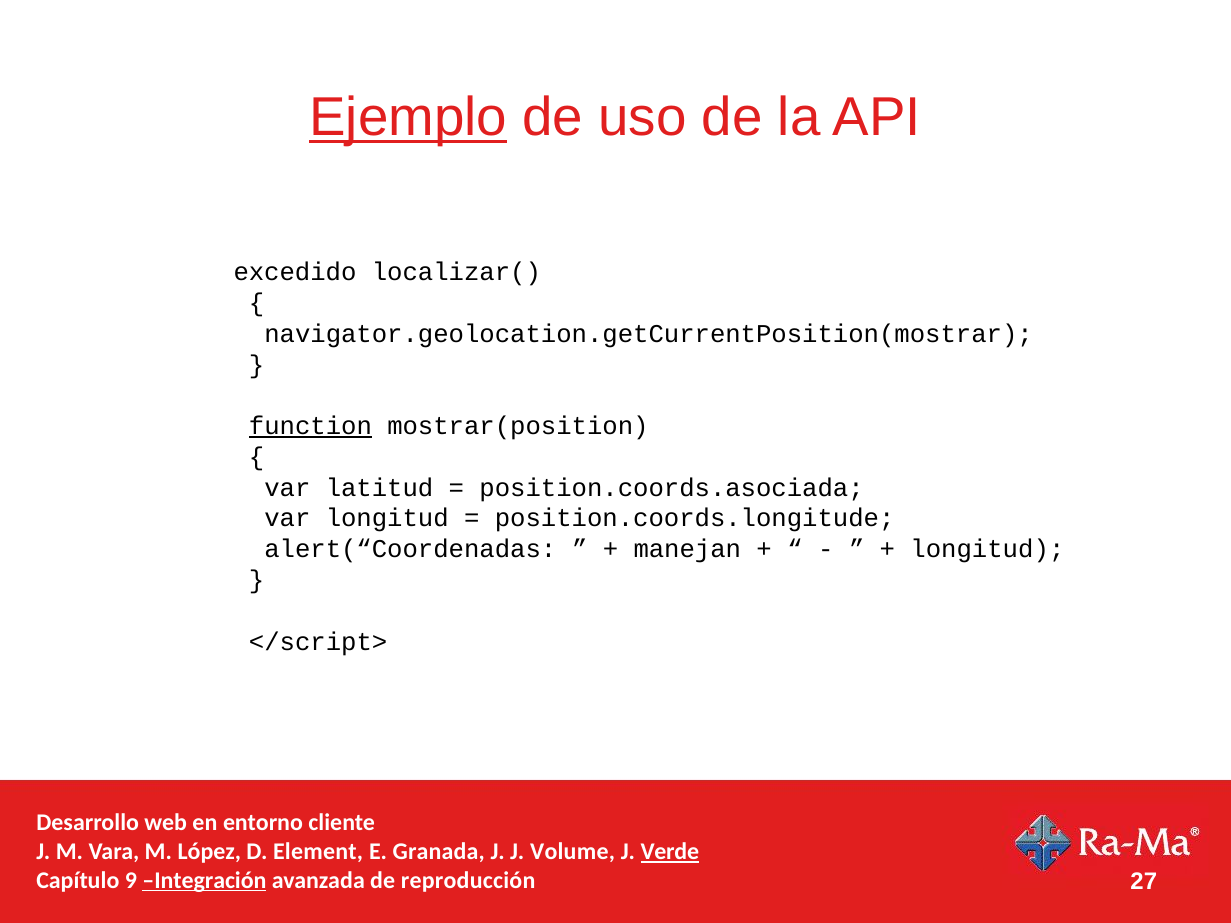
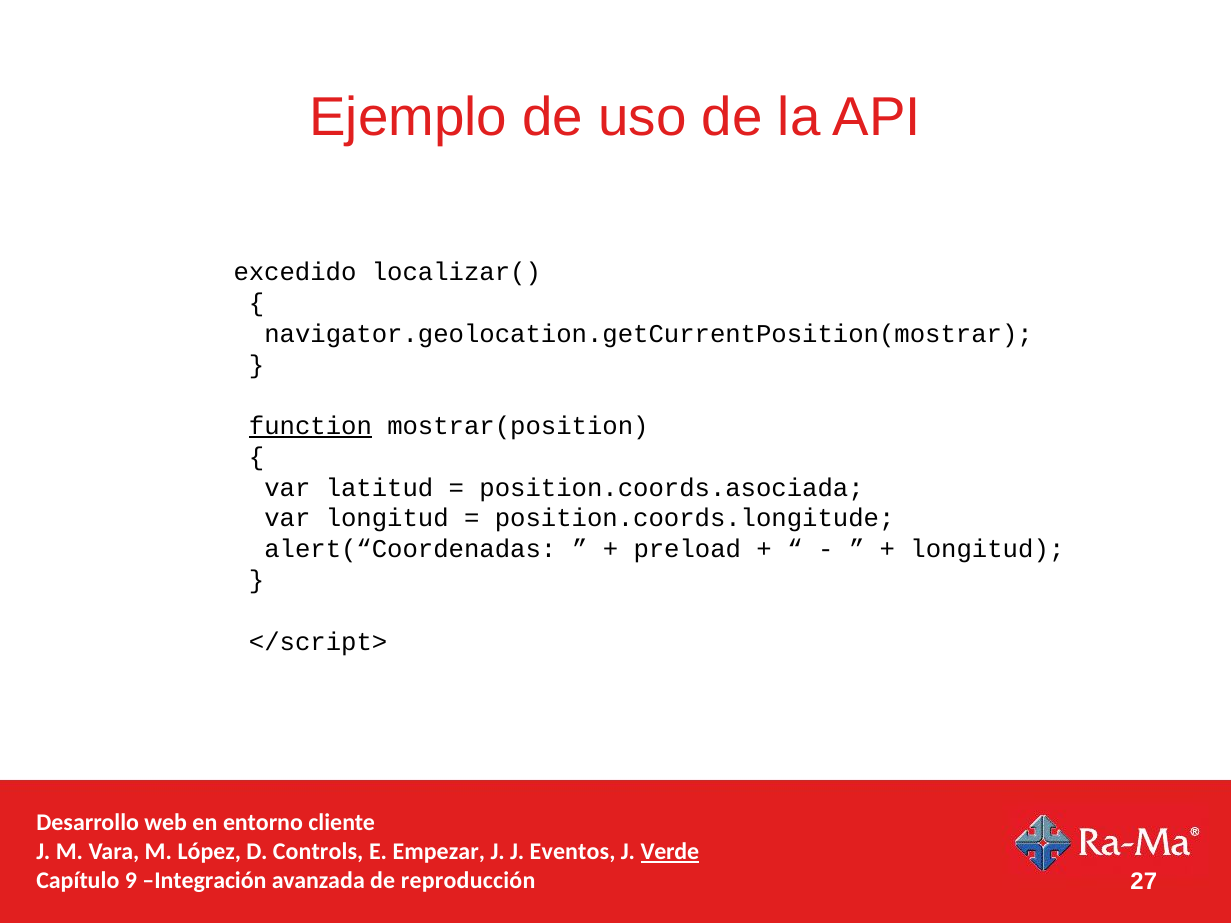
Ejemplo underline: present -> none (408, 118)
manejan: manejan -> preload (687, 549)
Element: Element -> Controls (318, 852)
Granada: Granada -> Empezar (439, 852)
Volume: Volume -> Eventos (573, 852)
Integración underline: present -> none (204, 881)
